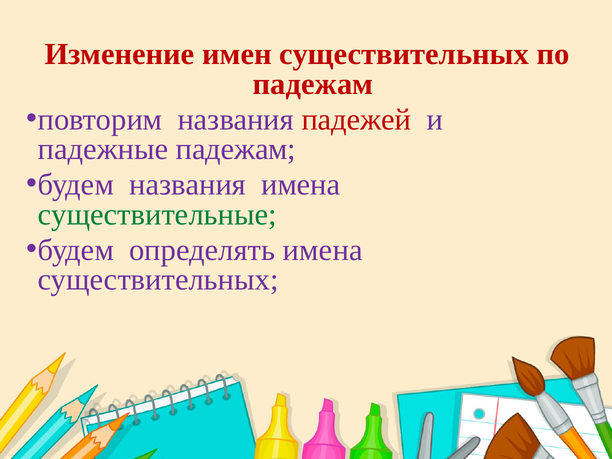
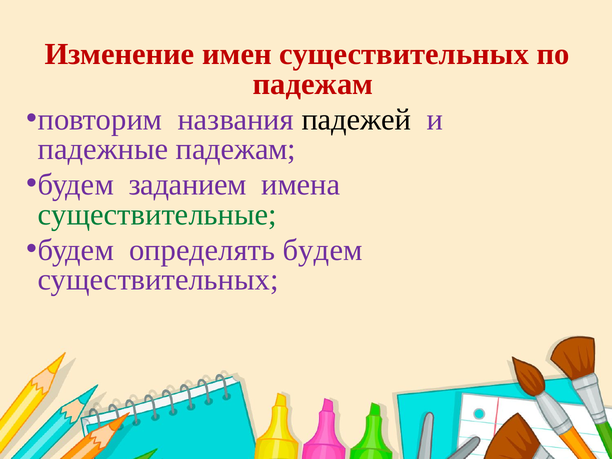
падежей colour: red -> black (356, 120)
будем названия: названия -> заданием (188, 185)
определять имена: имена -> будем (323, 250)
